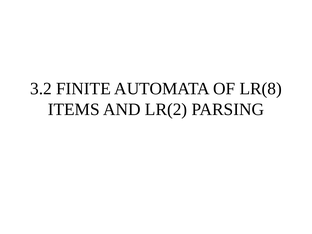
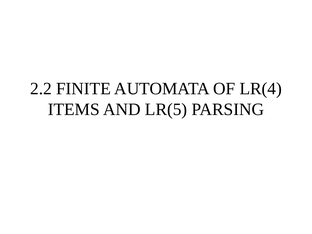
3.2: 3.2 -> 2.2 (41, 89)
LR(8: LR(8 -> LR(4 (261, 89)
LR(2: LR(2 -> LR(5 (166, 109)
